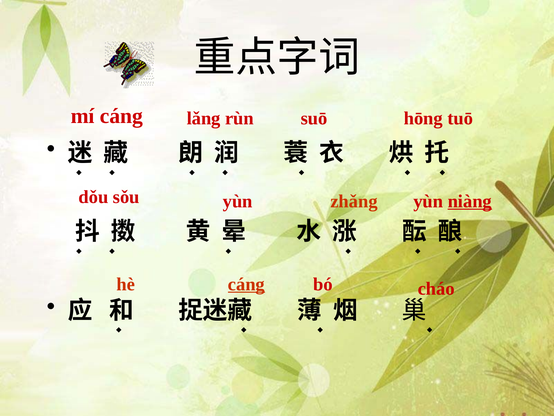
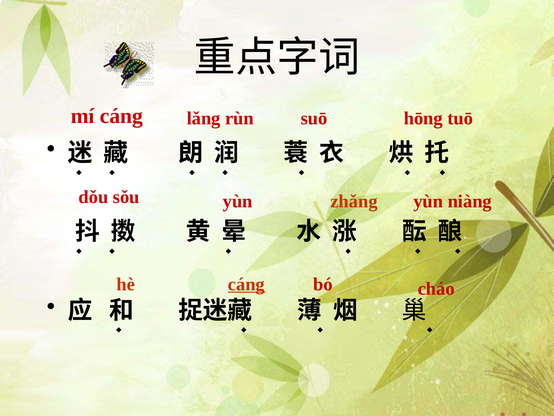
niàng underline: present -> none (470, 201)
